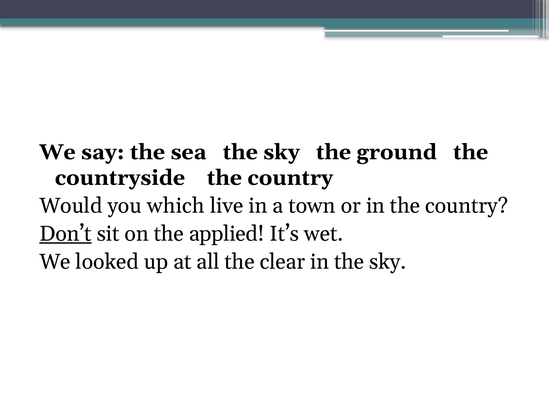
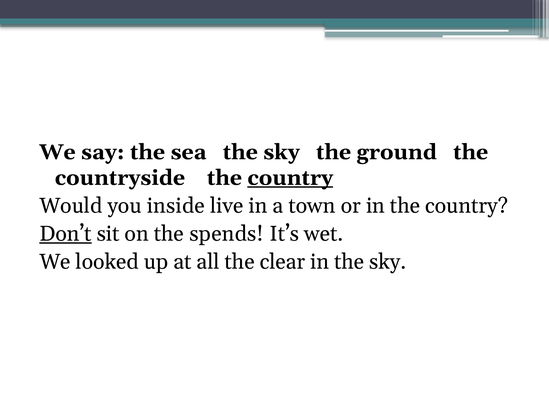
country underline: none -> present (290, 178)
which: which -> inside (176, 206)
applied: applied -> spends (227, 234)
